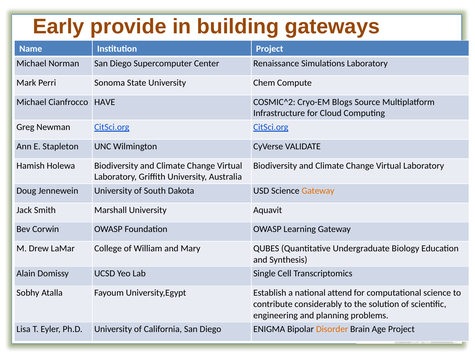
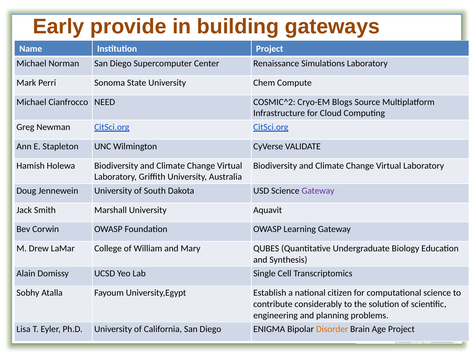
HAVE: HAVE -> NEED (105, 102)
Gateway colour: orange -> purple (318, 191)
attend: attend -> citizen (340, 293)
